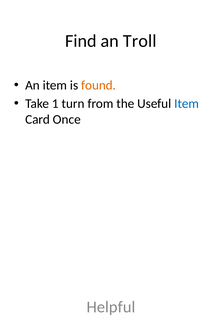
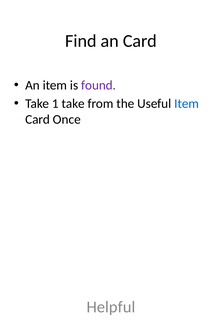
an Troll: Troll -> Card (140, 41)
found colour: orange -> purple (99, 85)
1 turn: turn -> take (73, 104)
